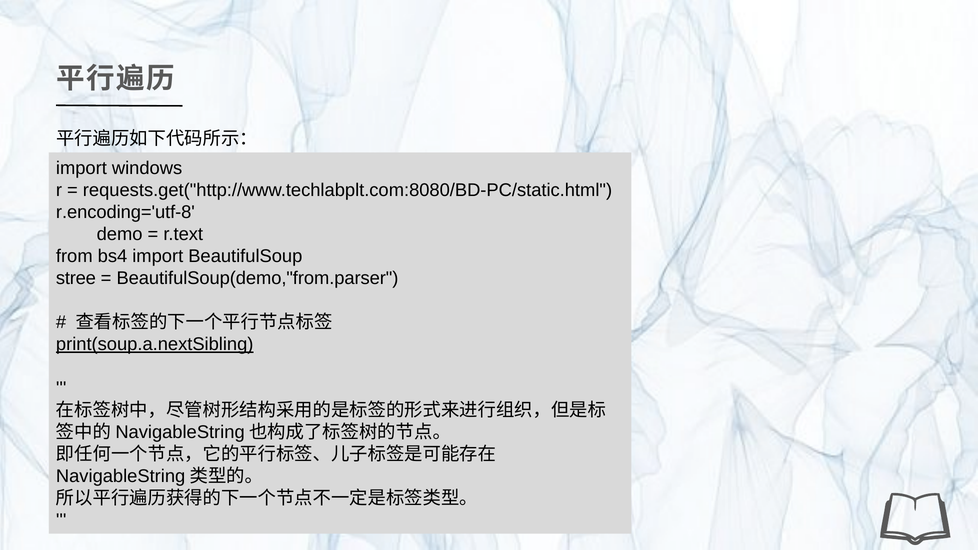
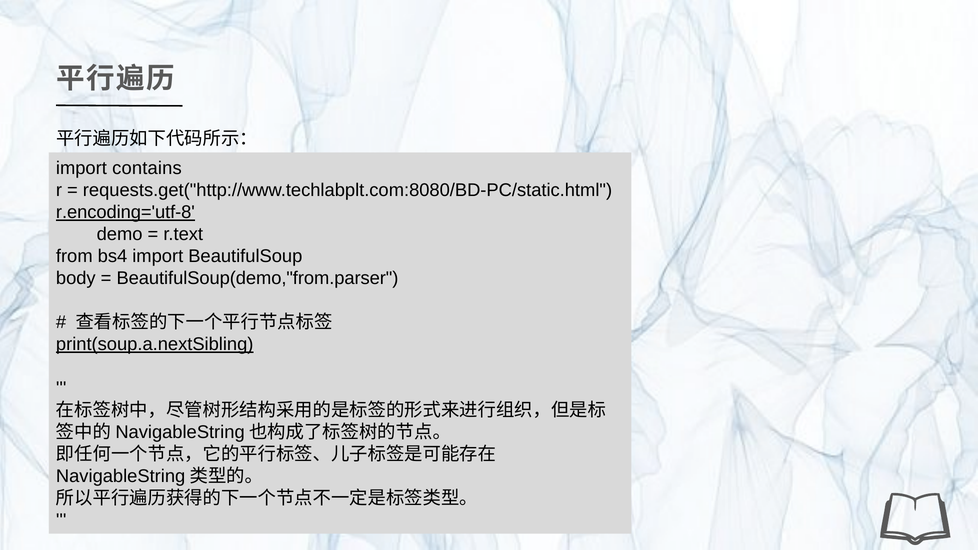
windows: windows -> contains (147, 168)
r.encoding='utf-8 underline: none -> present (125, 212)
stree: stree -> body (76, 278)
